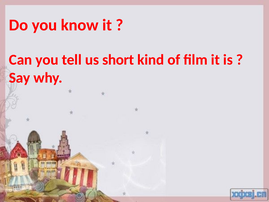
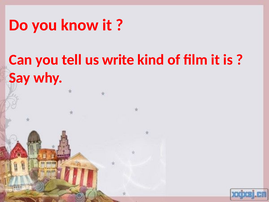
short: short -> write (118, 60)
